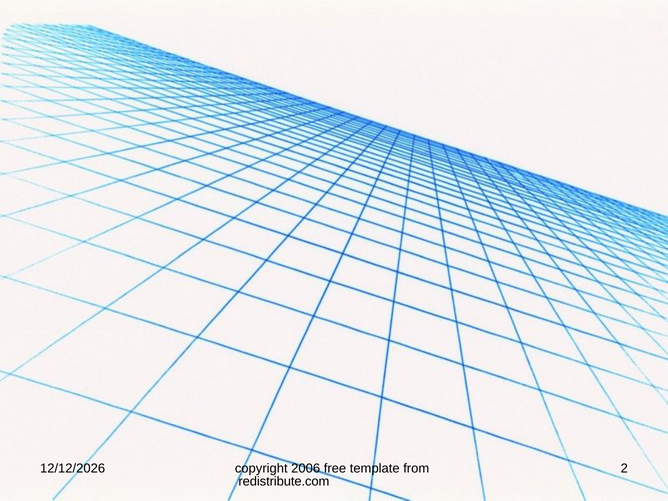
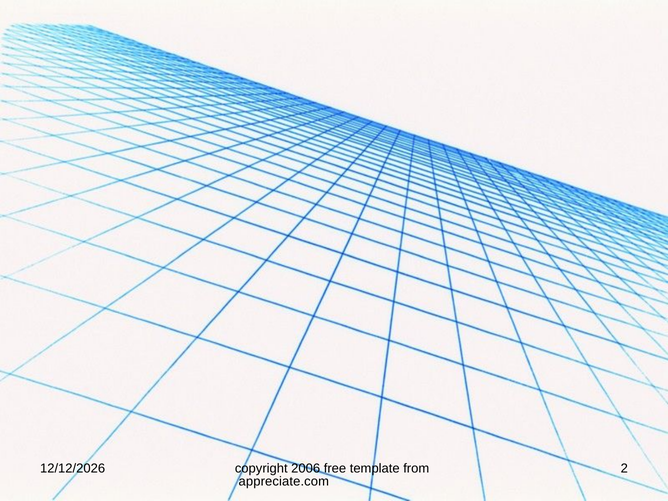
redistribute.com: redistribute.com -> appreciate.com (284, 481)
